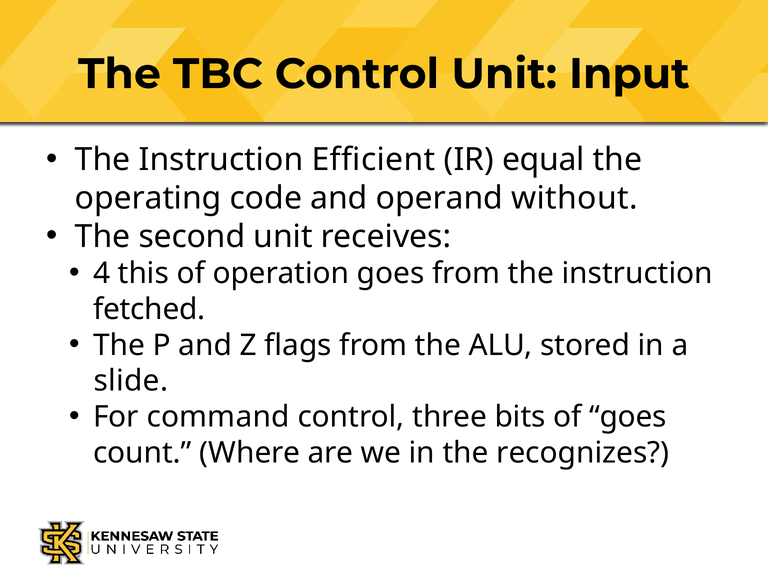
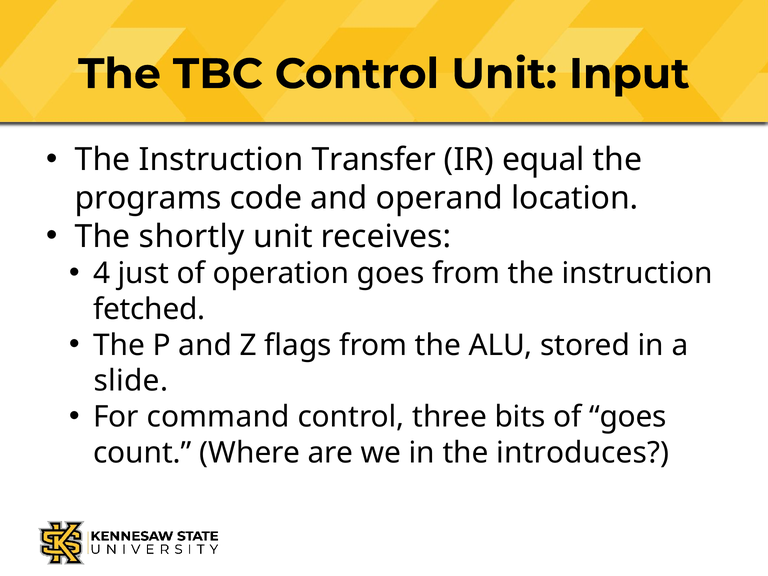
Efficient: Efficient -> Transfer (374, 160)
operating: operating -> programs (148, 198)
without: without -> location (575, 198)
second: second -> shortly (192, 236)
this: this -> just (143, 273)
recognizes: recognizes -> introduces (583, 453)
